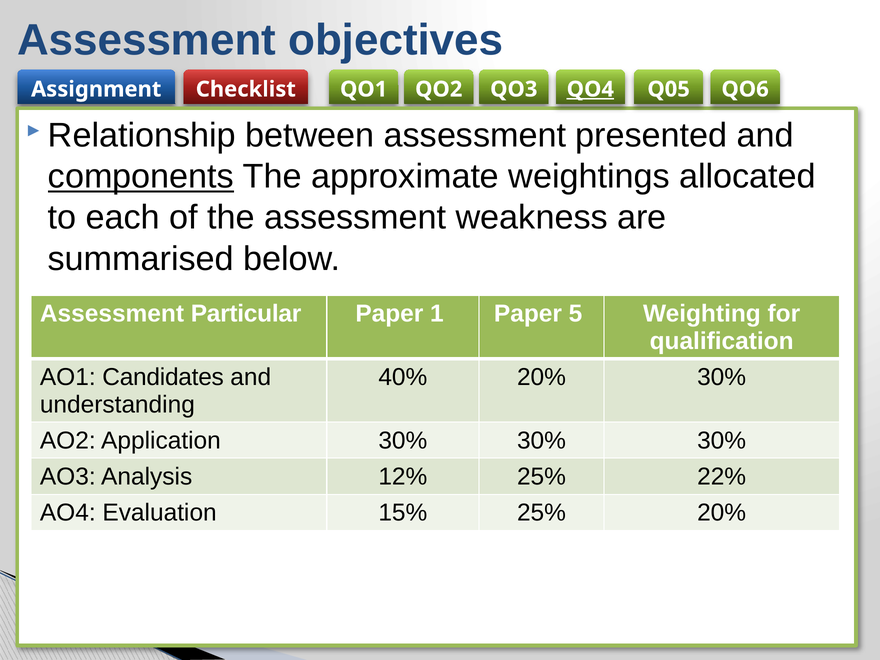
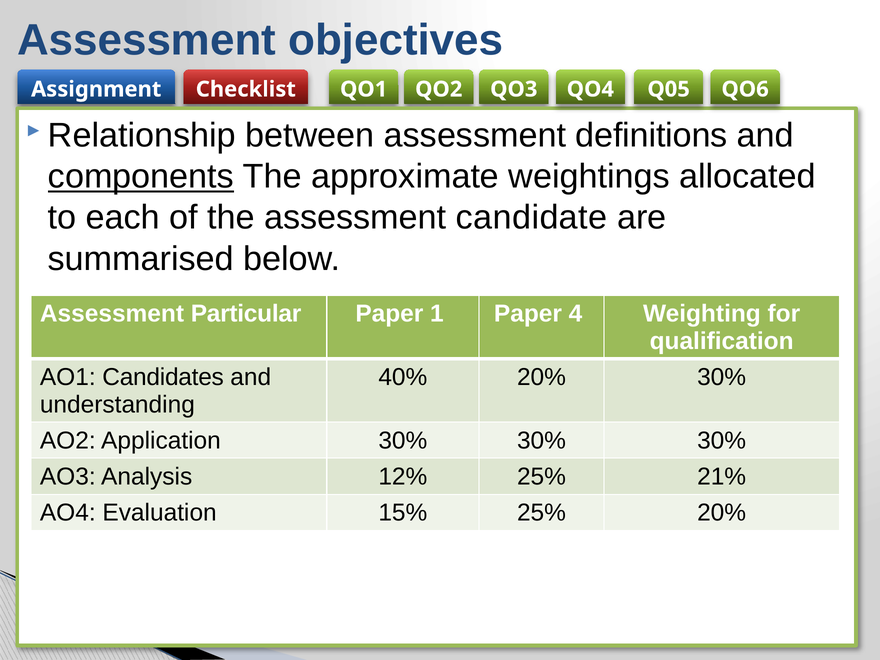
QO4 underline: present -> none (590, 89)
presented: presented -> definitions (652, 135)
weakness: weakness -> candidate (532, 218)
5: 5 -> 4 (576, 314)
22%: 22% -> 21% (722, 477)
